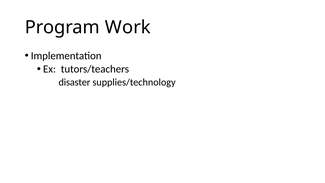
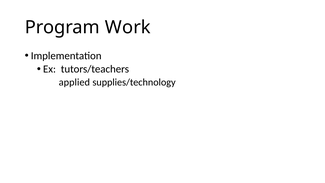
disaster: disaster -> applied (74, 82)
